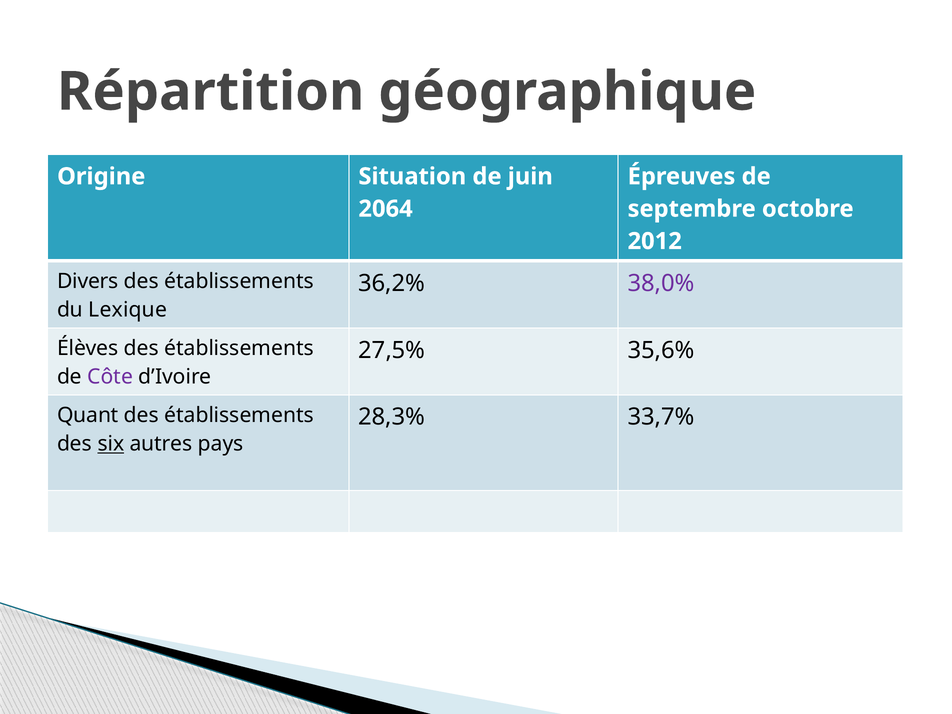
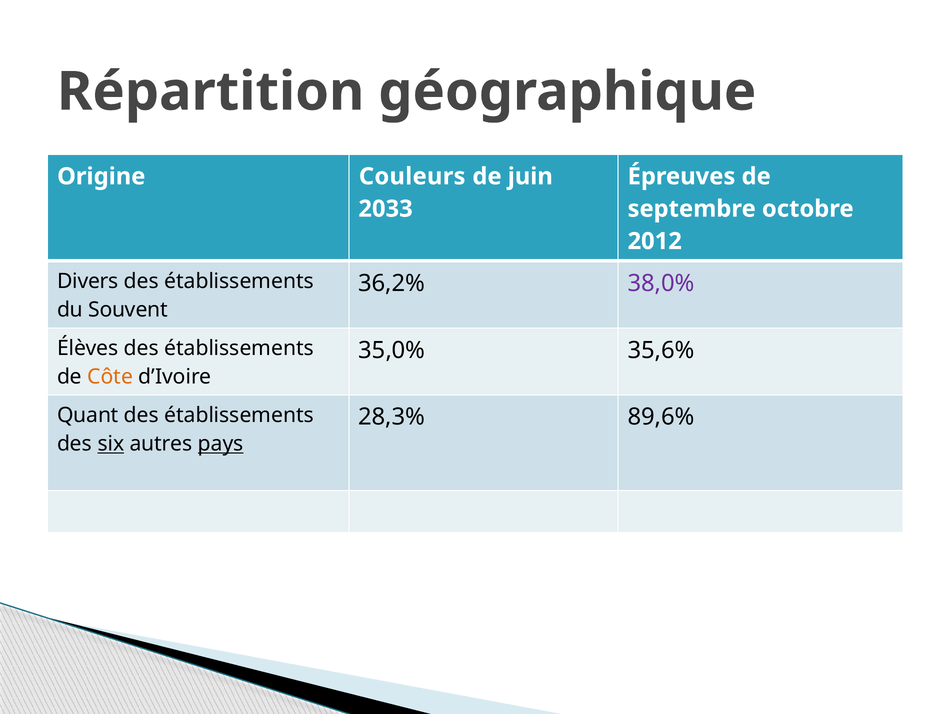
Situation: Situation -> Couleurs (412, 176)
2064: 2064 -> 2033 (386, 209)
Lexique: Lexique -> Souvent (128, 310)
27,5%: 27,5% -> 35,0% (392, 350)
Côte colour: purple -> orange (110, 377)
33,7%: 33,7% -> 89,6% (661, 417)
pays underline: none -> present (221, 444)
